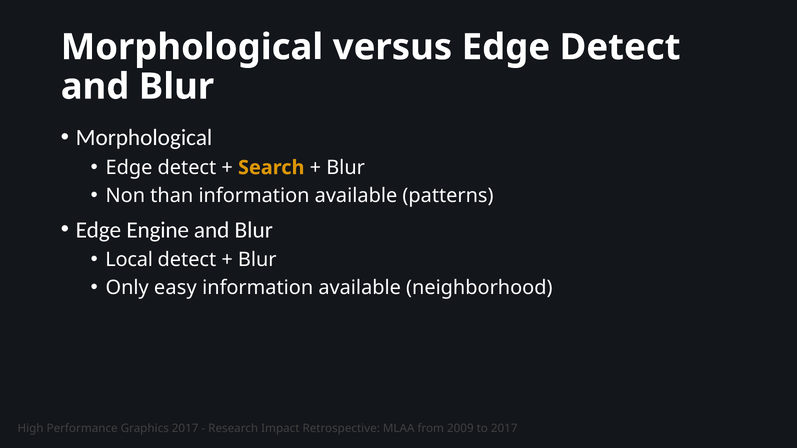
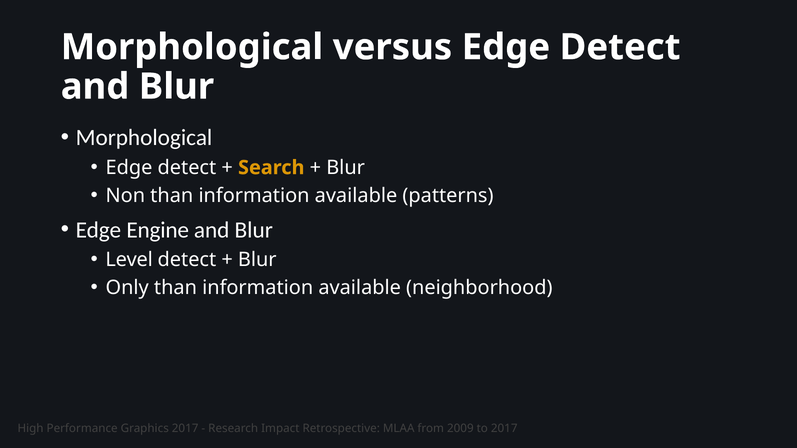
Local: Local -> Level (129, 260)
Only easy: easy -> than (175, 288)
